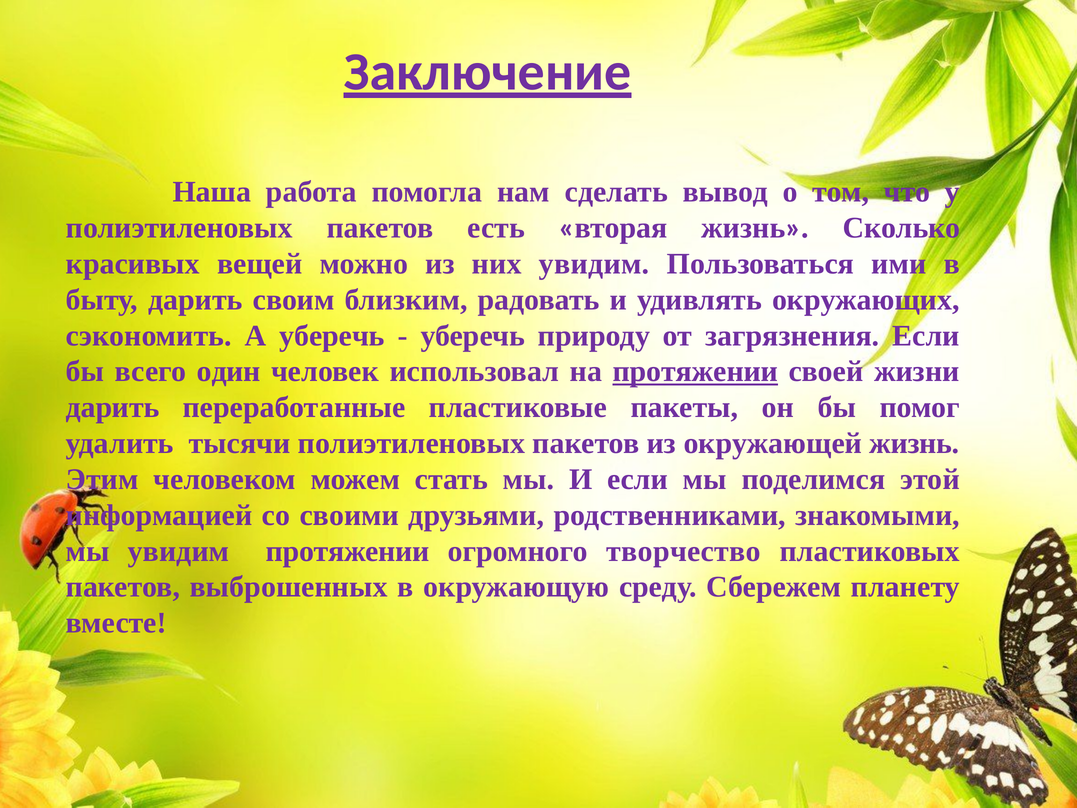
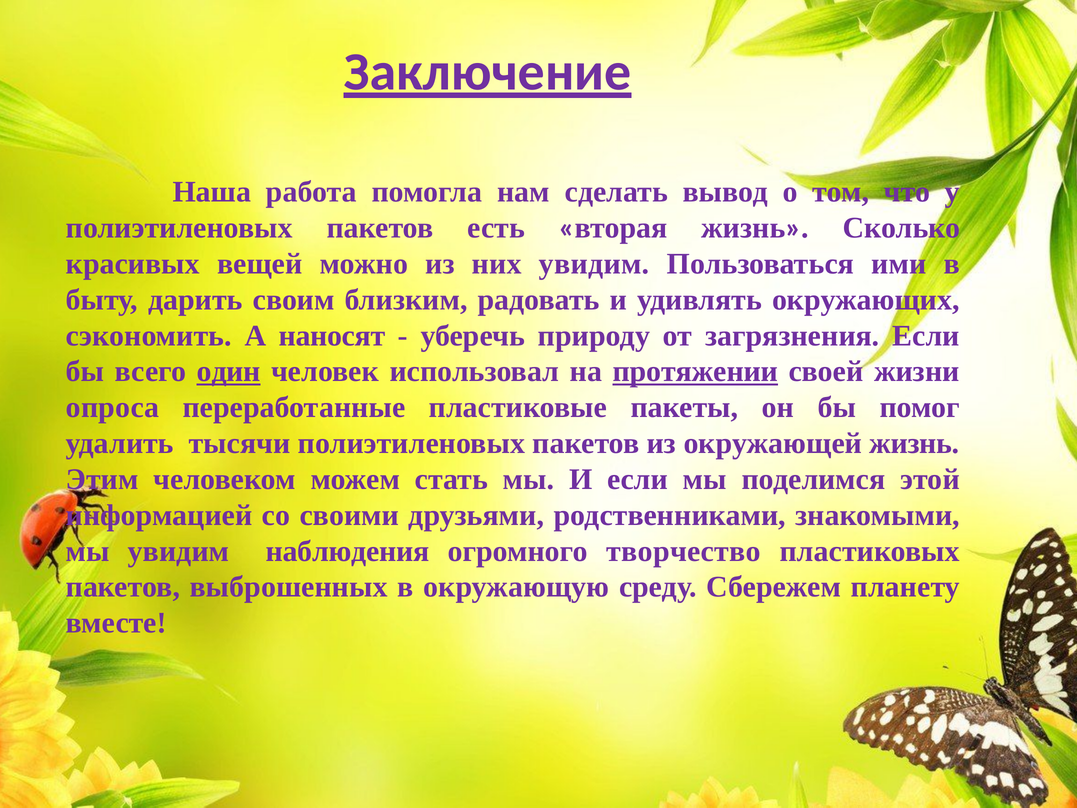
А уберечь: уберечь -> наносят (332, 336)
один underline: none -> present (229, 371)
дарить: дарить -> опроса (112, 407)
увидим протяжении: протяжении -> наблюдения (348, 551)
